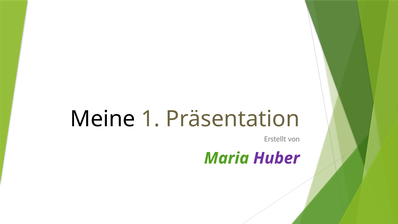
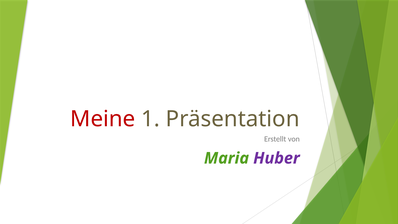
Meine colour: black -> red (103, 119)
